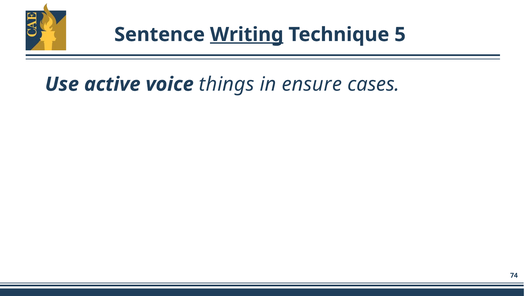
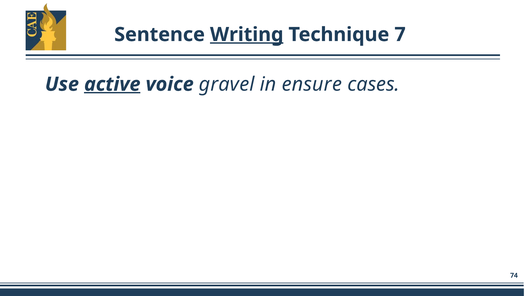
5: 5 -> 7 (400, 35)
active underline: none -> present (112, 84)
things: things -> gravel (227, 84)
